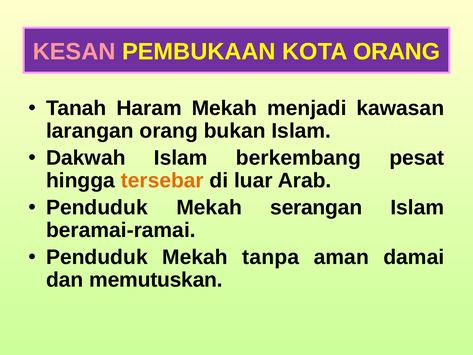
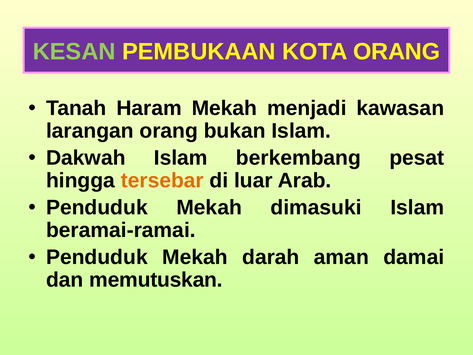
KESAN colour: pink -> light green (74, 52)
serangan: serangan -> dimasuki (316, 207)
tanpa: tanpa -> darah (271, 257)
